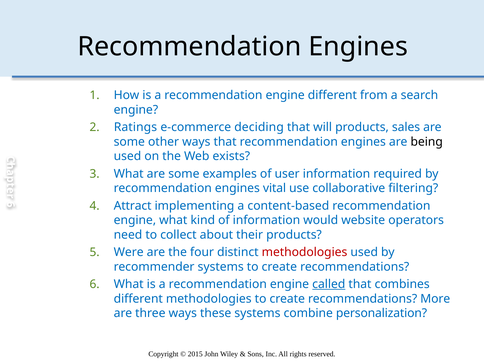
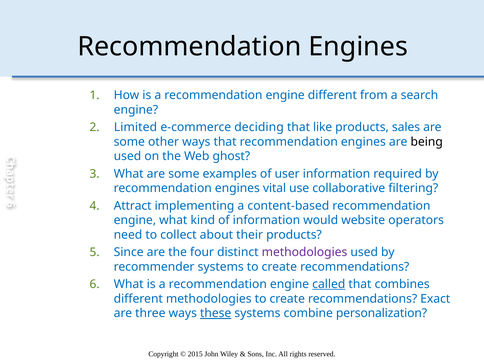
Ratings: Ratings -> Limited (135, 127)
will: will -> like (323, 127)
exists: exists -> ghost (231, 156)
Were: Were -> Since (129, 252)
methodologies colour: red -> purple (305, 252)
More: More -> Exact (435, 299)
these underline: none -> present (216, 313)
